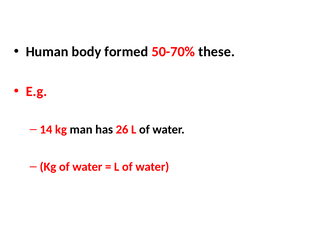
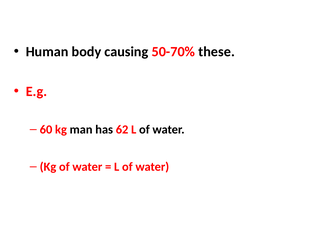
formed: formed -> causing (126, 52)
14: 14 -> 60 (46, 130)
26: 26 -> 62 (122, 130)
